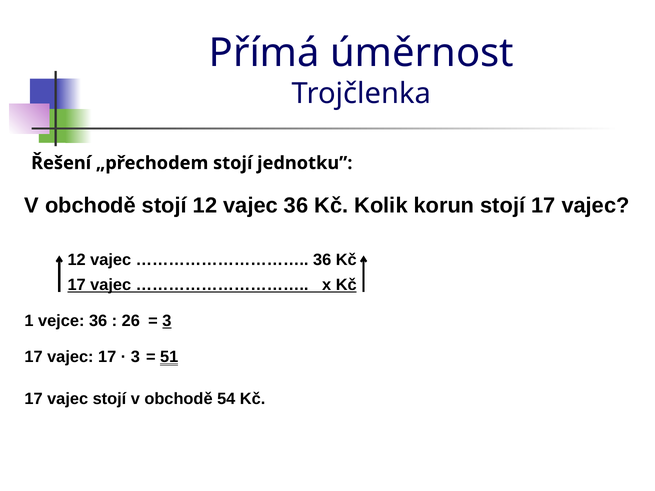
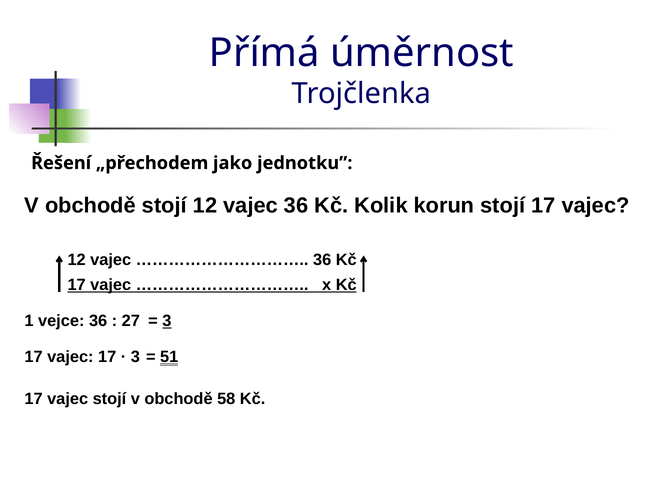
„přechodem stojí: stojí -> jako (233, 163)
26: 26 -> 27 (131, 321)
54: 54 -> 58 (226, 399)
